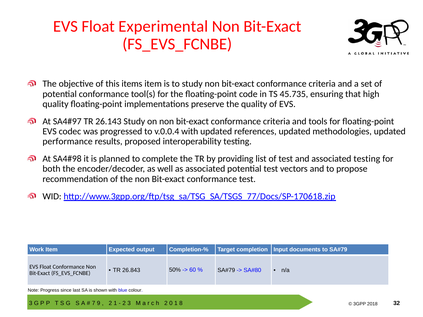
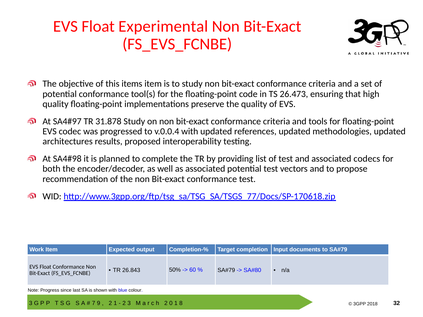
45.735: 45.735 -> 26.473 (294, 94)
26.143: 26.143 -> 31.878 (108, 121)
performance: performance -> architectures (68, 142)
associated testing: testing -> codecs (367, 159)
